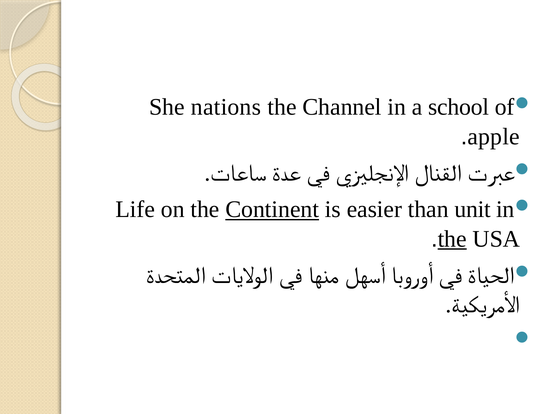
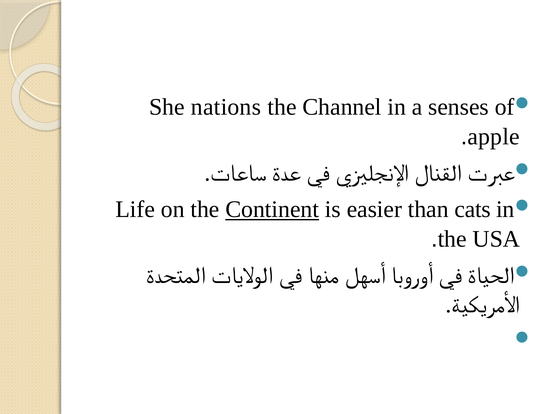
school: school -> senses (459, 107)
unit: unit -> cats (473, 209)
the underline: present -> none (452, 239)
